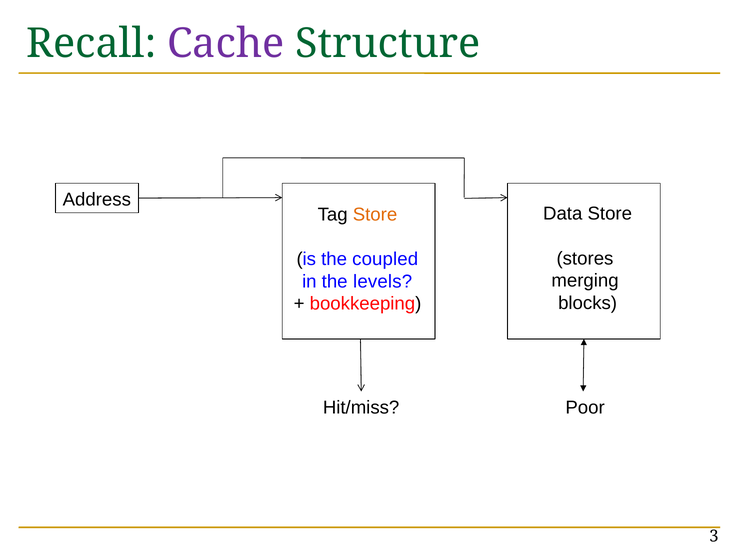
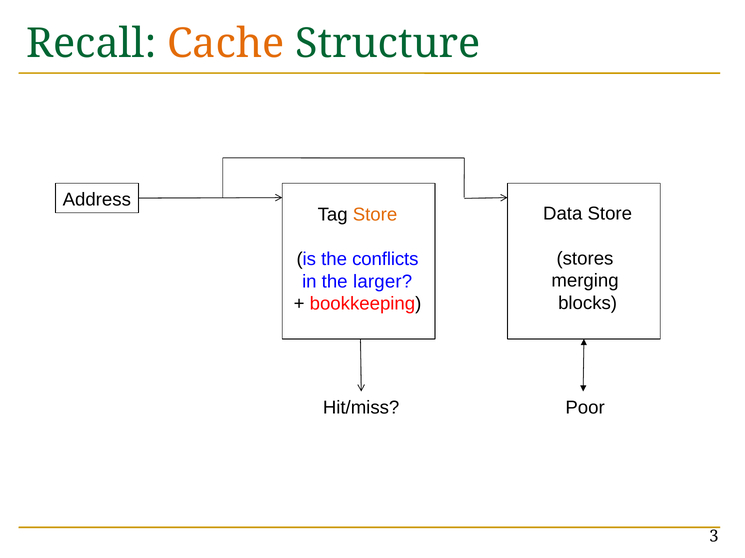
Cache colour: purple -> orange (226, 44)
coupled: coupled -> conflicts (385, 259)
levels: levels -> larger (383, 282)
